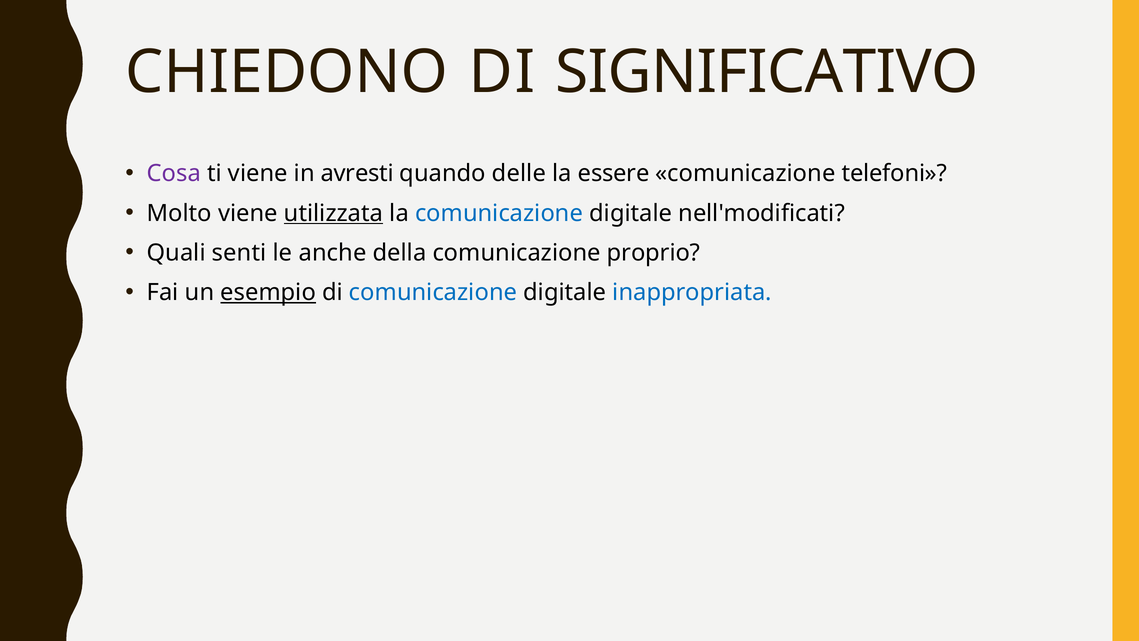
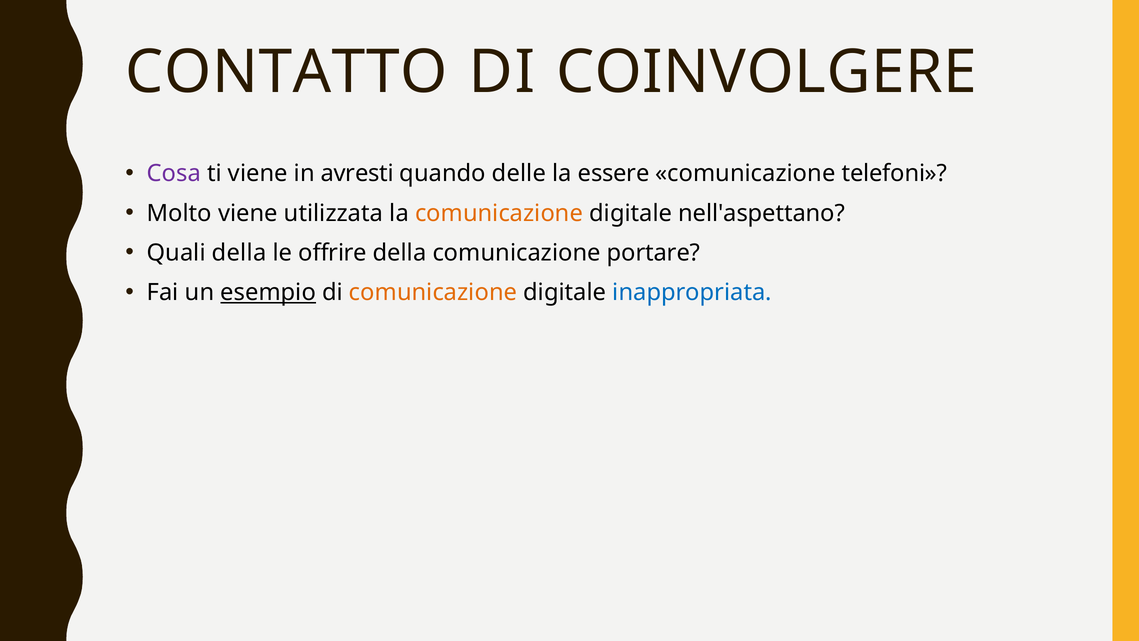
CHIEDONO: CHIEDONO -> CONTATTO (287, 72)
SIGNIFICATIVO: SIGNIFICATIVO -> COINVOLGERE (766, 72)
utilizzata underline: present -> none (334, 213)
comunicazione colour: blue -> orange (499, 213)
nell'modificati: nell'modificati -> nell'aspettano (762, 213)
Quali senti: senti -> della (239, 253)
anche: anche -> offrire (333, 253)
proprio: proprio -> portare (654, 253)
comunicazione colour: blue -> orange (433, 292)
